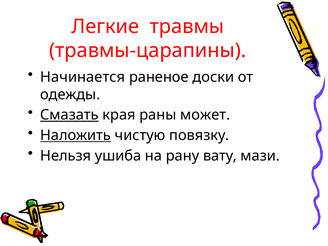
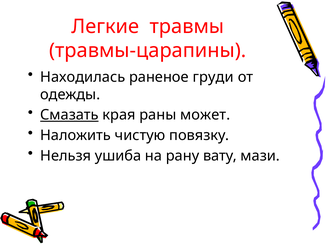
Начинается: Начинается -> Находилась (83, 77)
доски: доски -> груди (213, 77)
Наложить underline: present -> none (76, 135)
